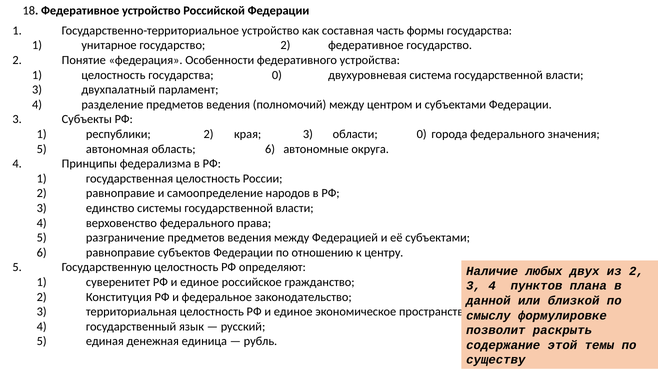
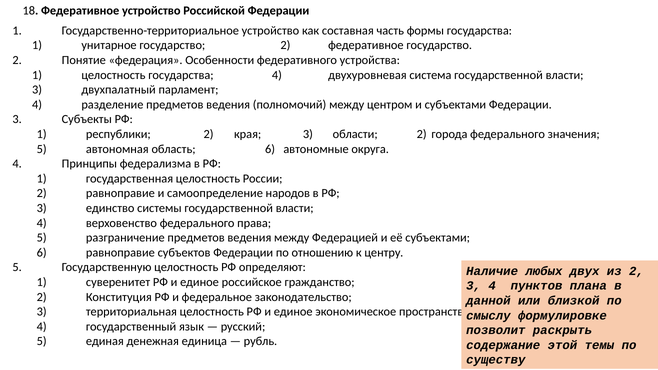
государства 0: 0 -> 4 (277, 75)
области 0: 0 -> 2 (422, 134)
